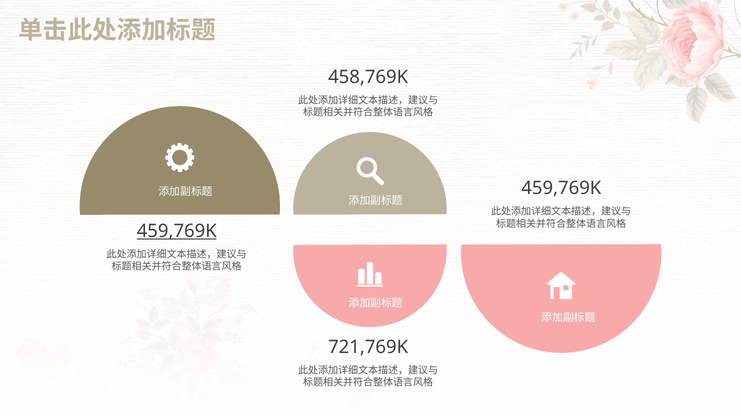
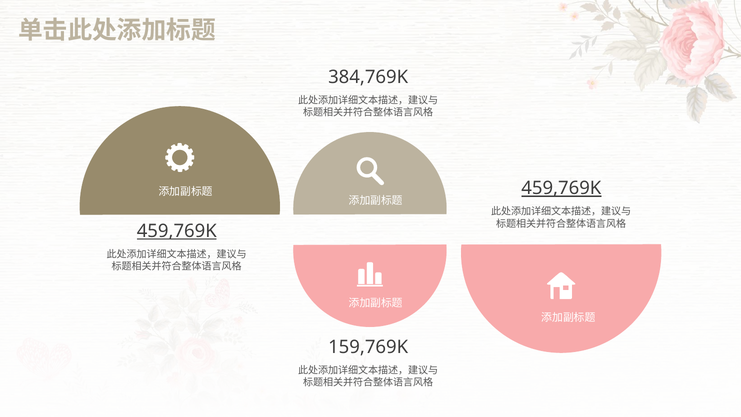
458,769K: 458,769K -> 384,769K (368, 77)
459,769K underline: none -> present (561, 188)
721,769K: 721,769K -> 159,769K (368, 347)
